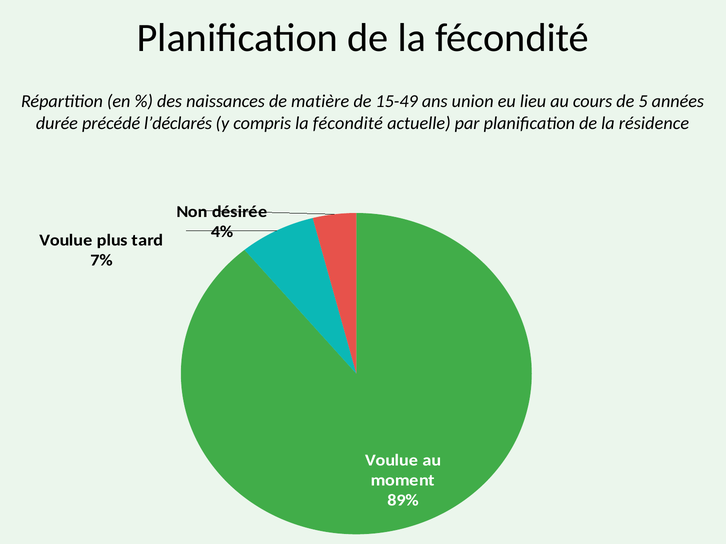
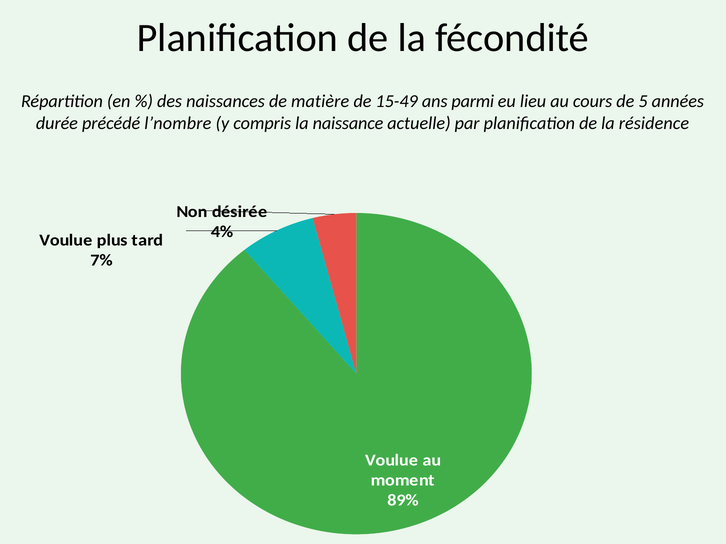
union: union -> parmi (473, 102)
l’déclarés: l’déclarés -> l’nombre (178, 123)
compris la fécondité: fécondité -> naissance (348, 123)
